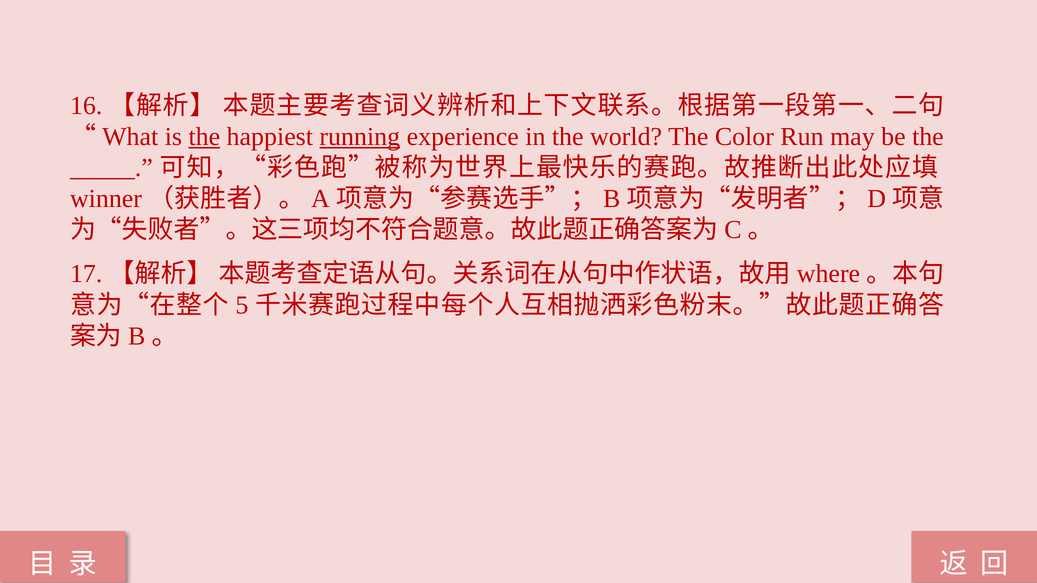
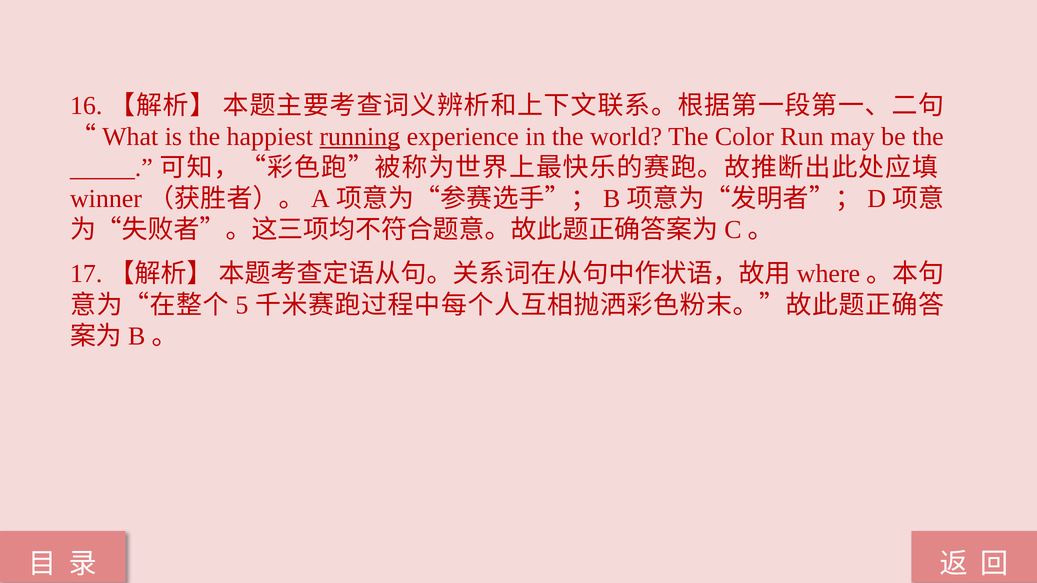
the underline: present -> none (204, 137)
